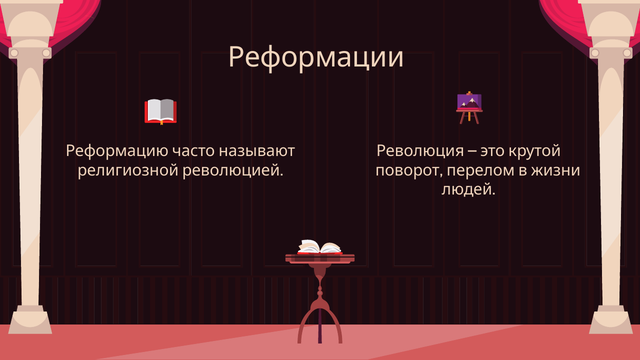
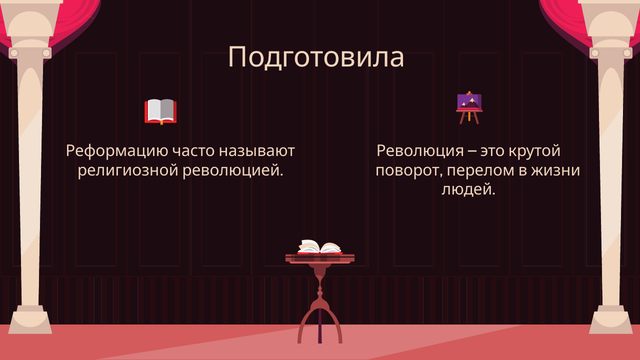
Реформации: Реформации -> Подготовила (316, 57)
